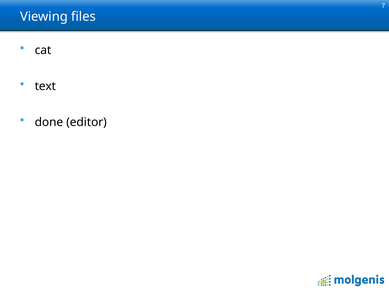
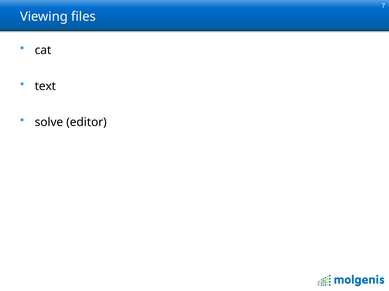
done: done -> solve (49, 122)
